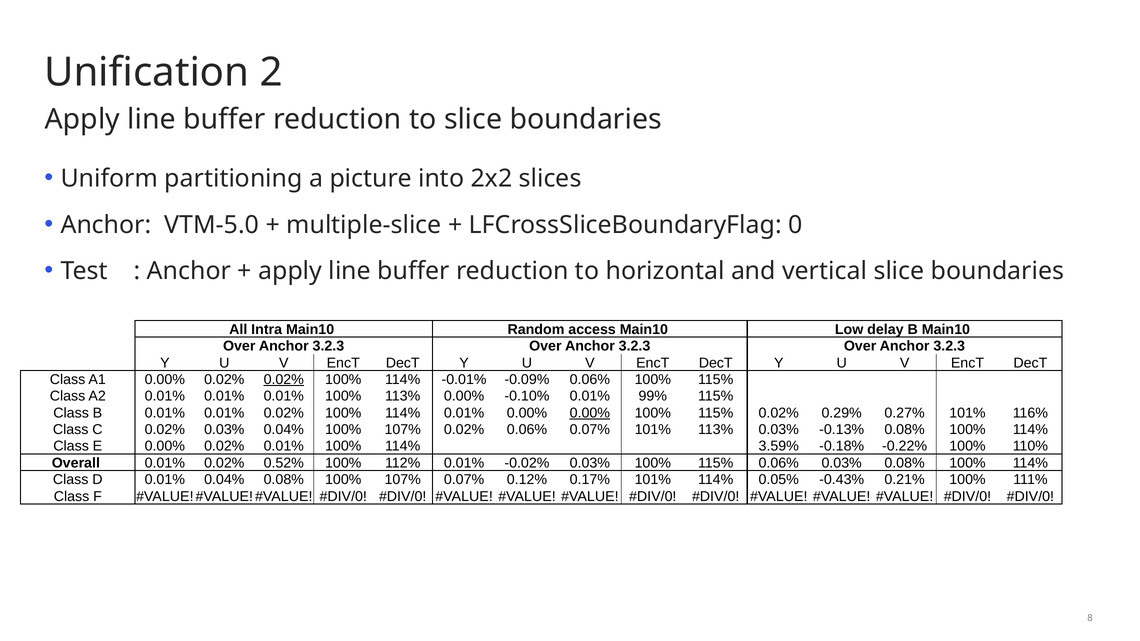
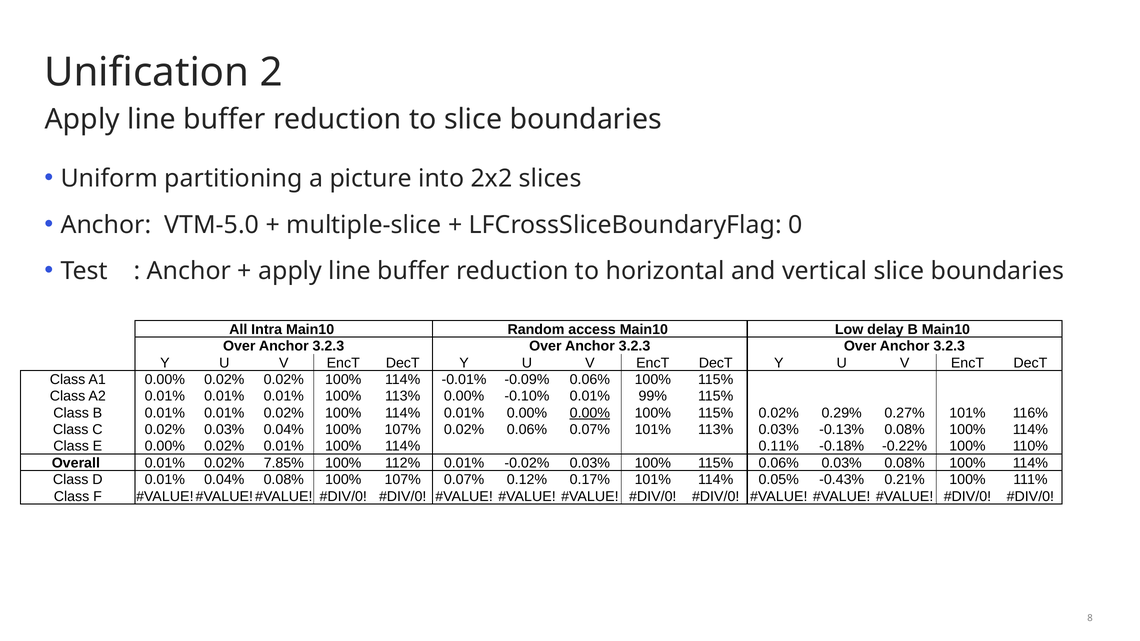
0.02% underline: present -> none (284, 380)
3.59%: 3.59% -> 0.11% (779, 446)
0.52%: 0.52% -> 7.85% (284, 463)
